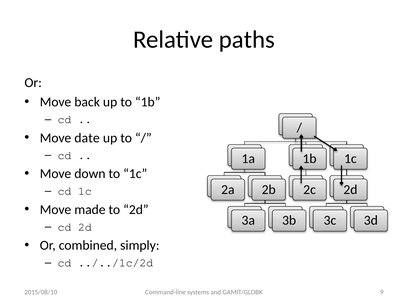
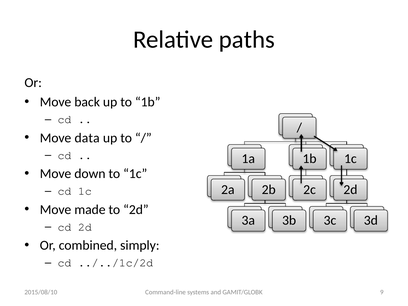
date: date -> data (87, 138)
